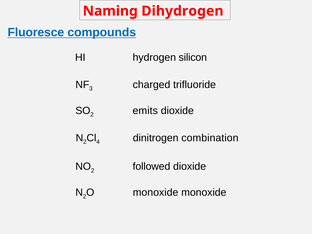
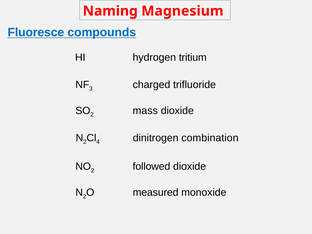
Dihydrogen: Dihydrogen -> Magnesium (182, 11)
silicon: silicon -> tritium (193, 57)
emits: emits -> mass (145, 111)
monoxide: monoxide -> measured (156, 193)
